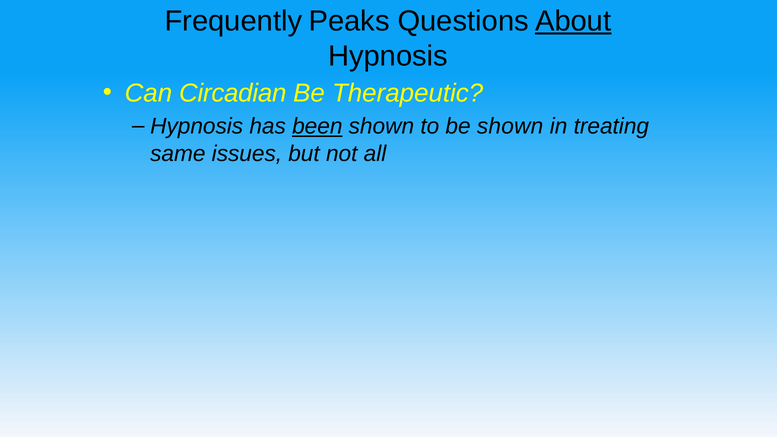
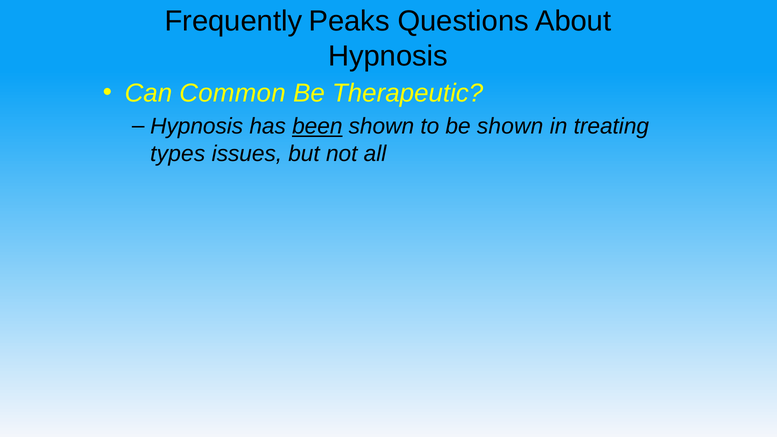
About underline: present -> none (573, 21)
Circadian: Circadian -> Common (233, 93)
same: same -> types (178, 154)
